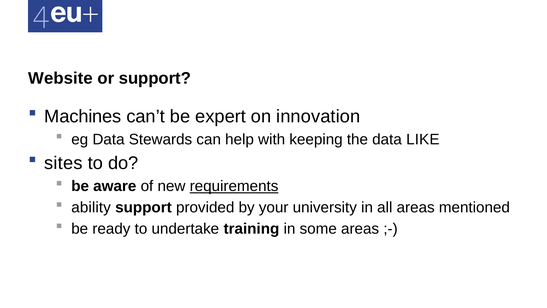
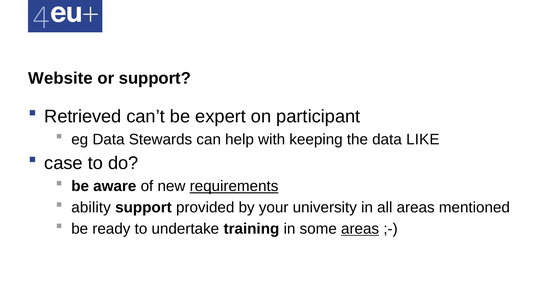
Machines: Machines -> Retrieved (83, 116)
innovation: innovation -> participant (318, 116)
sites: sites -> case (64, 163)
areas underline: none -> present (360, 229)
